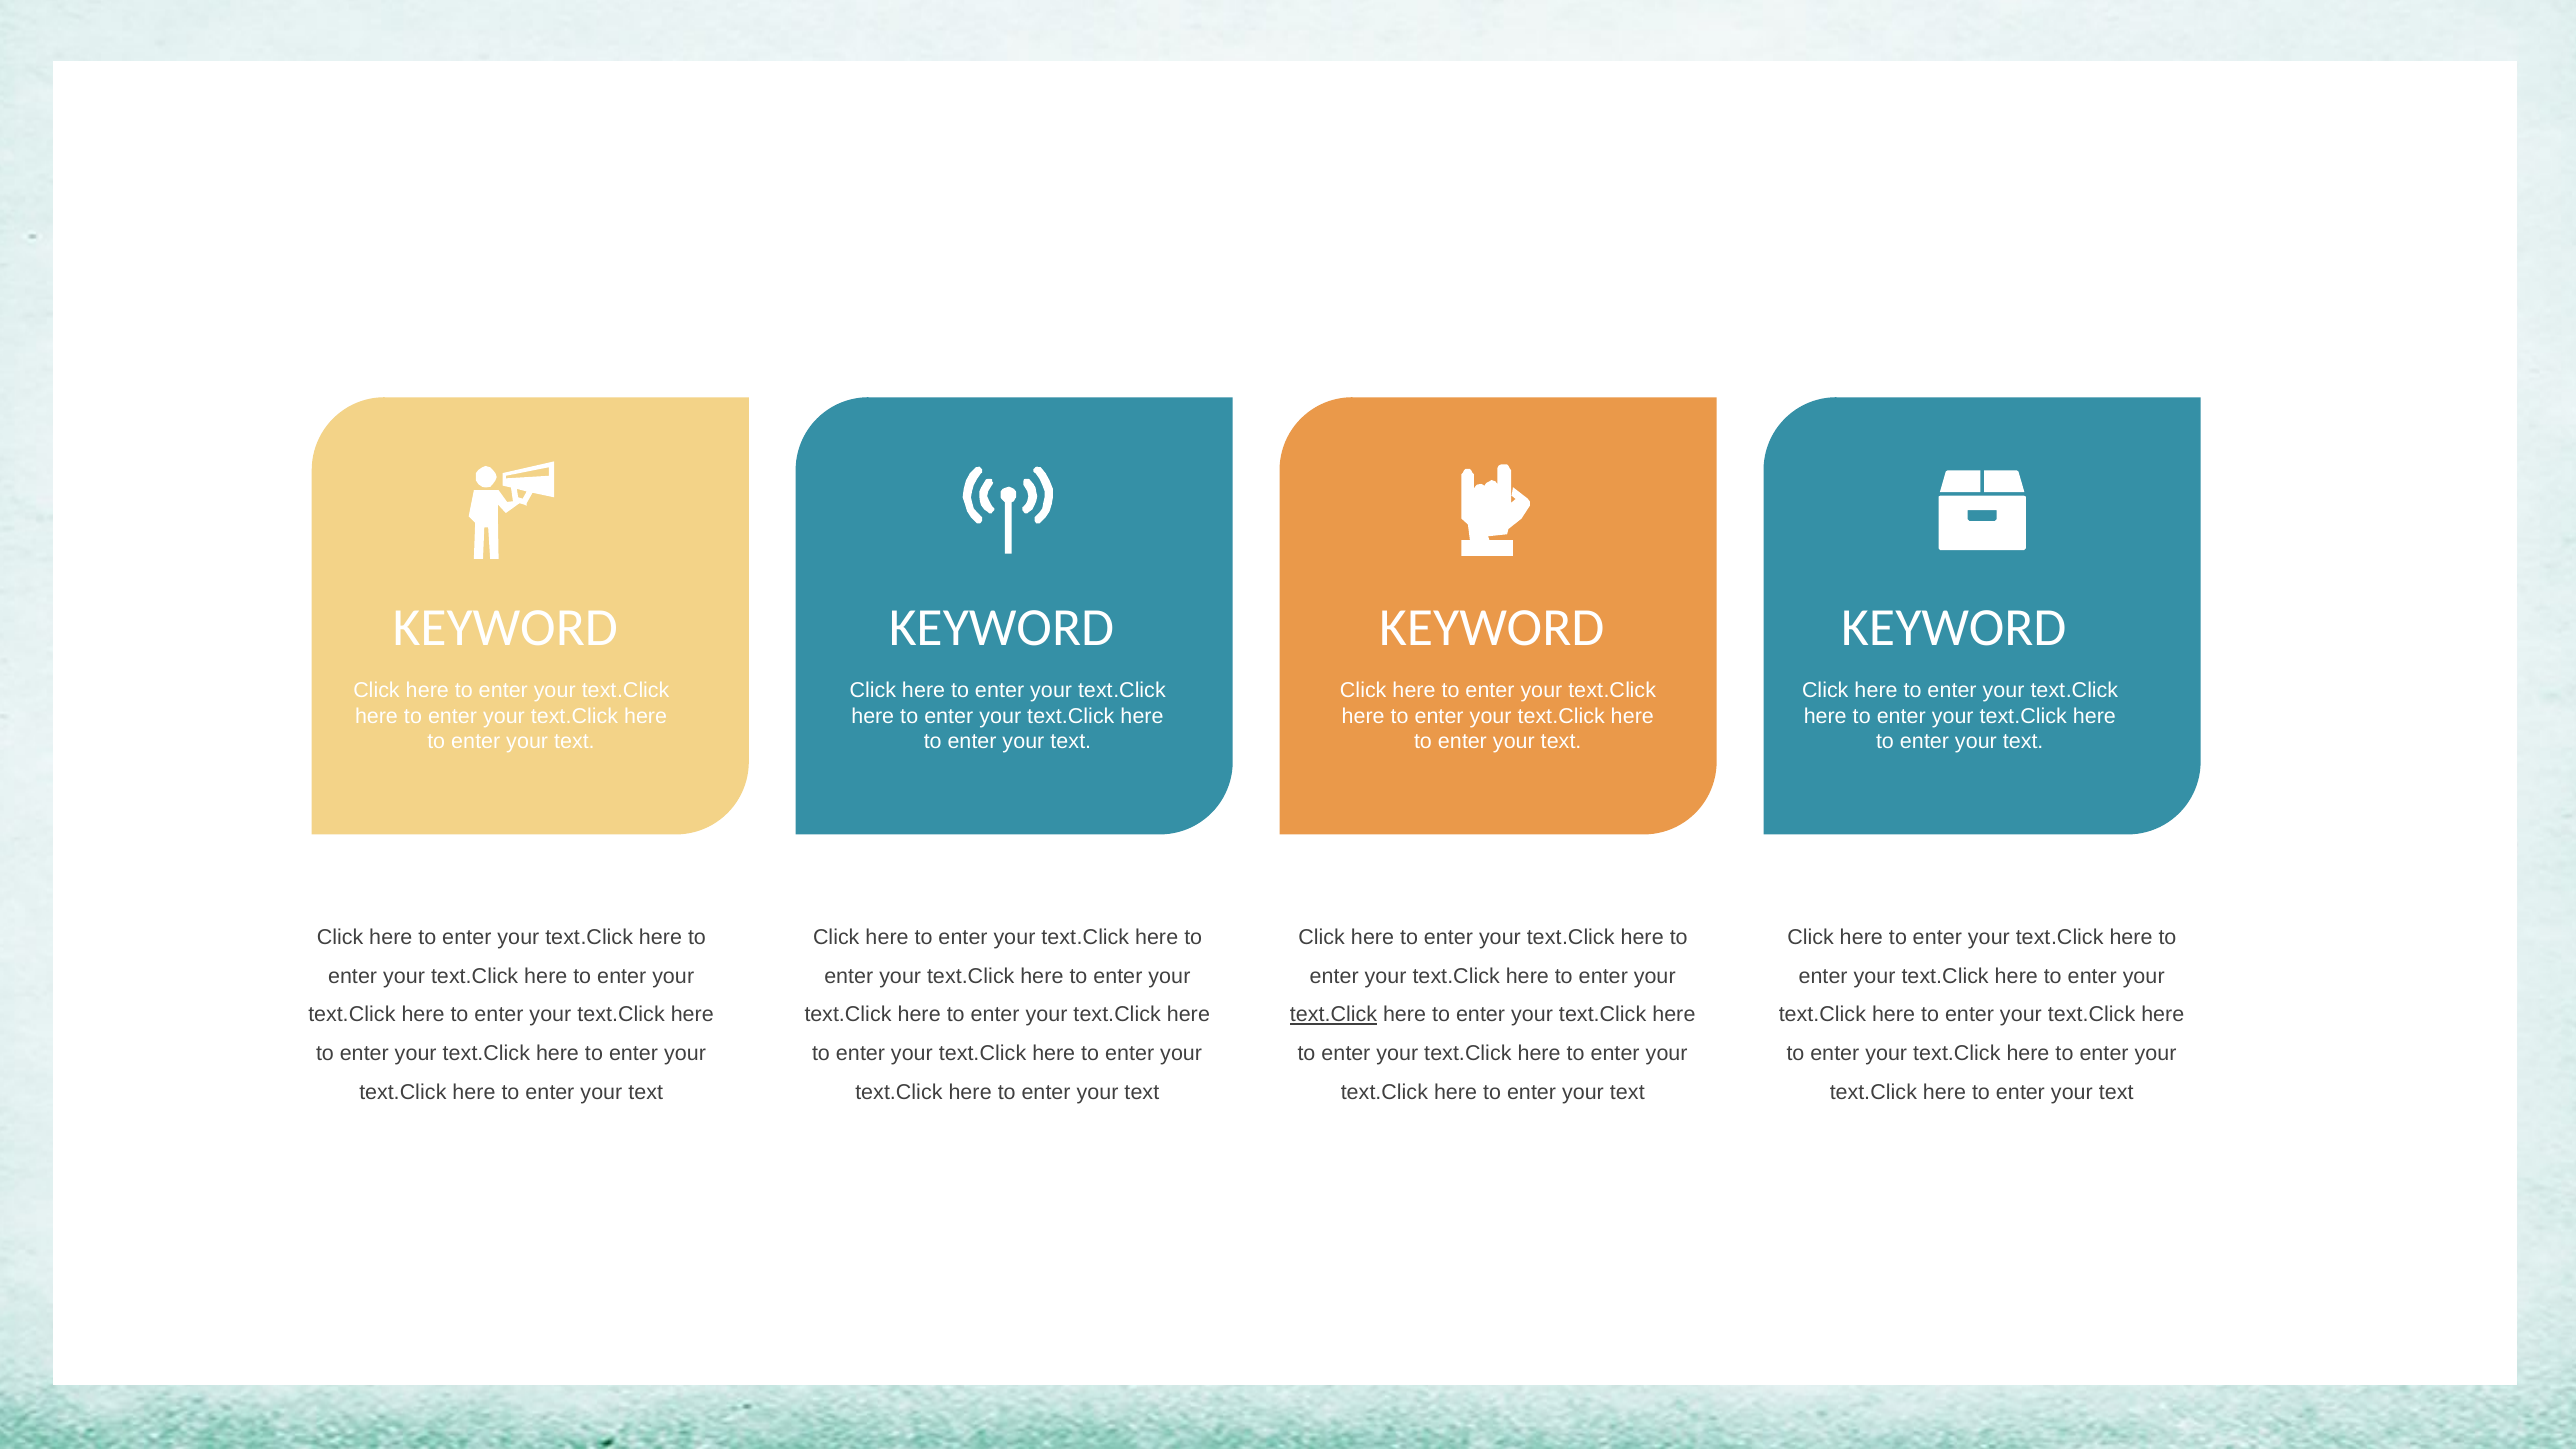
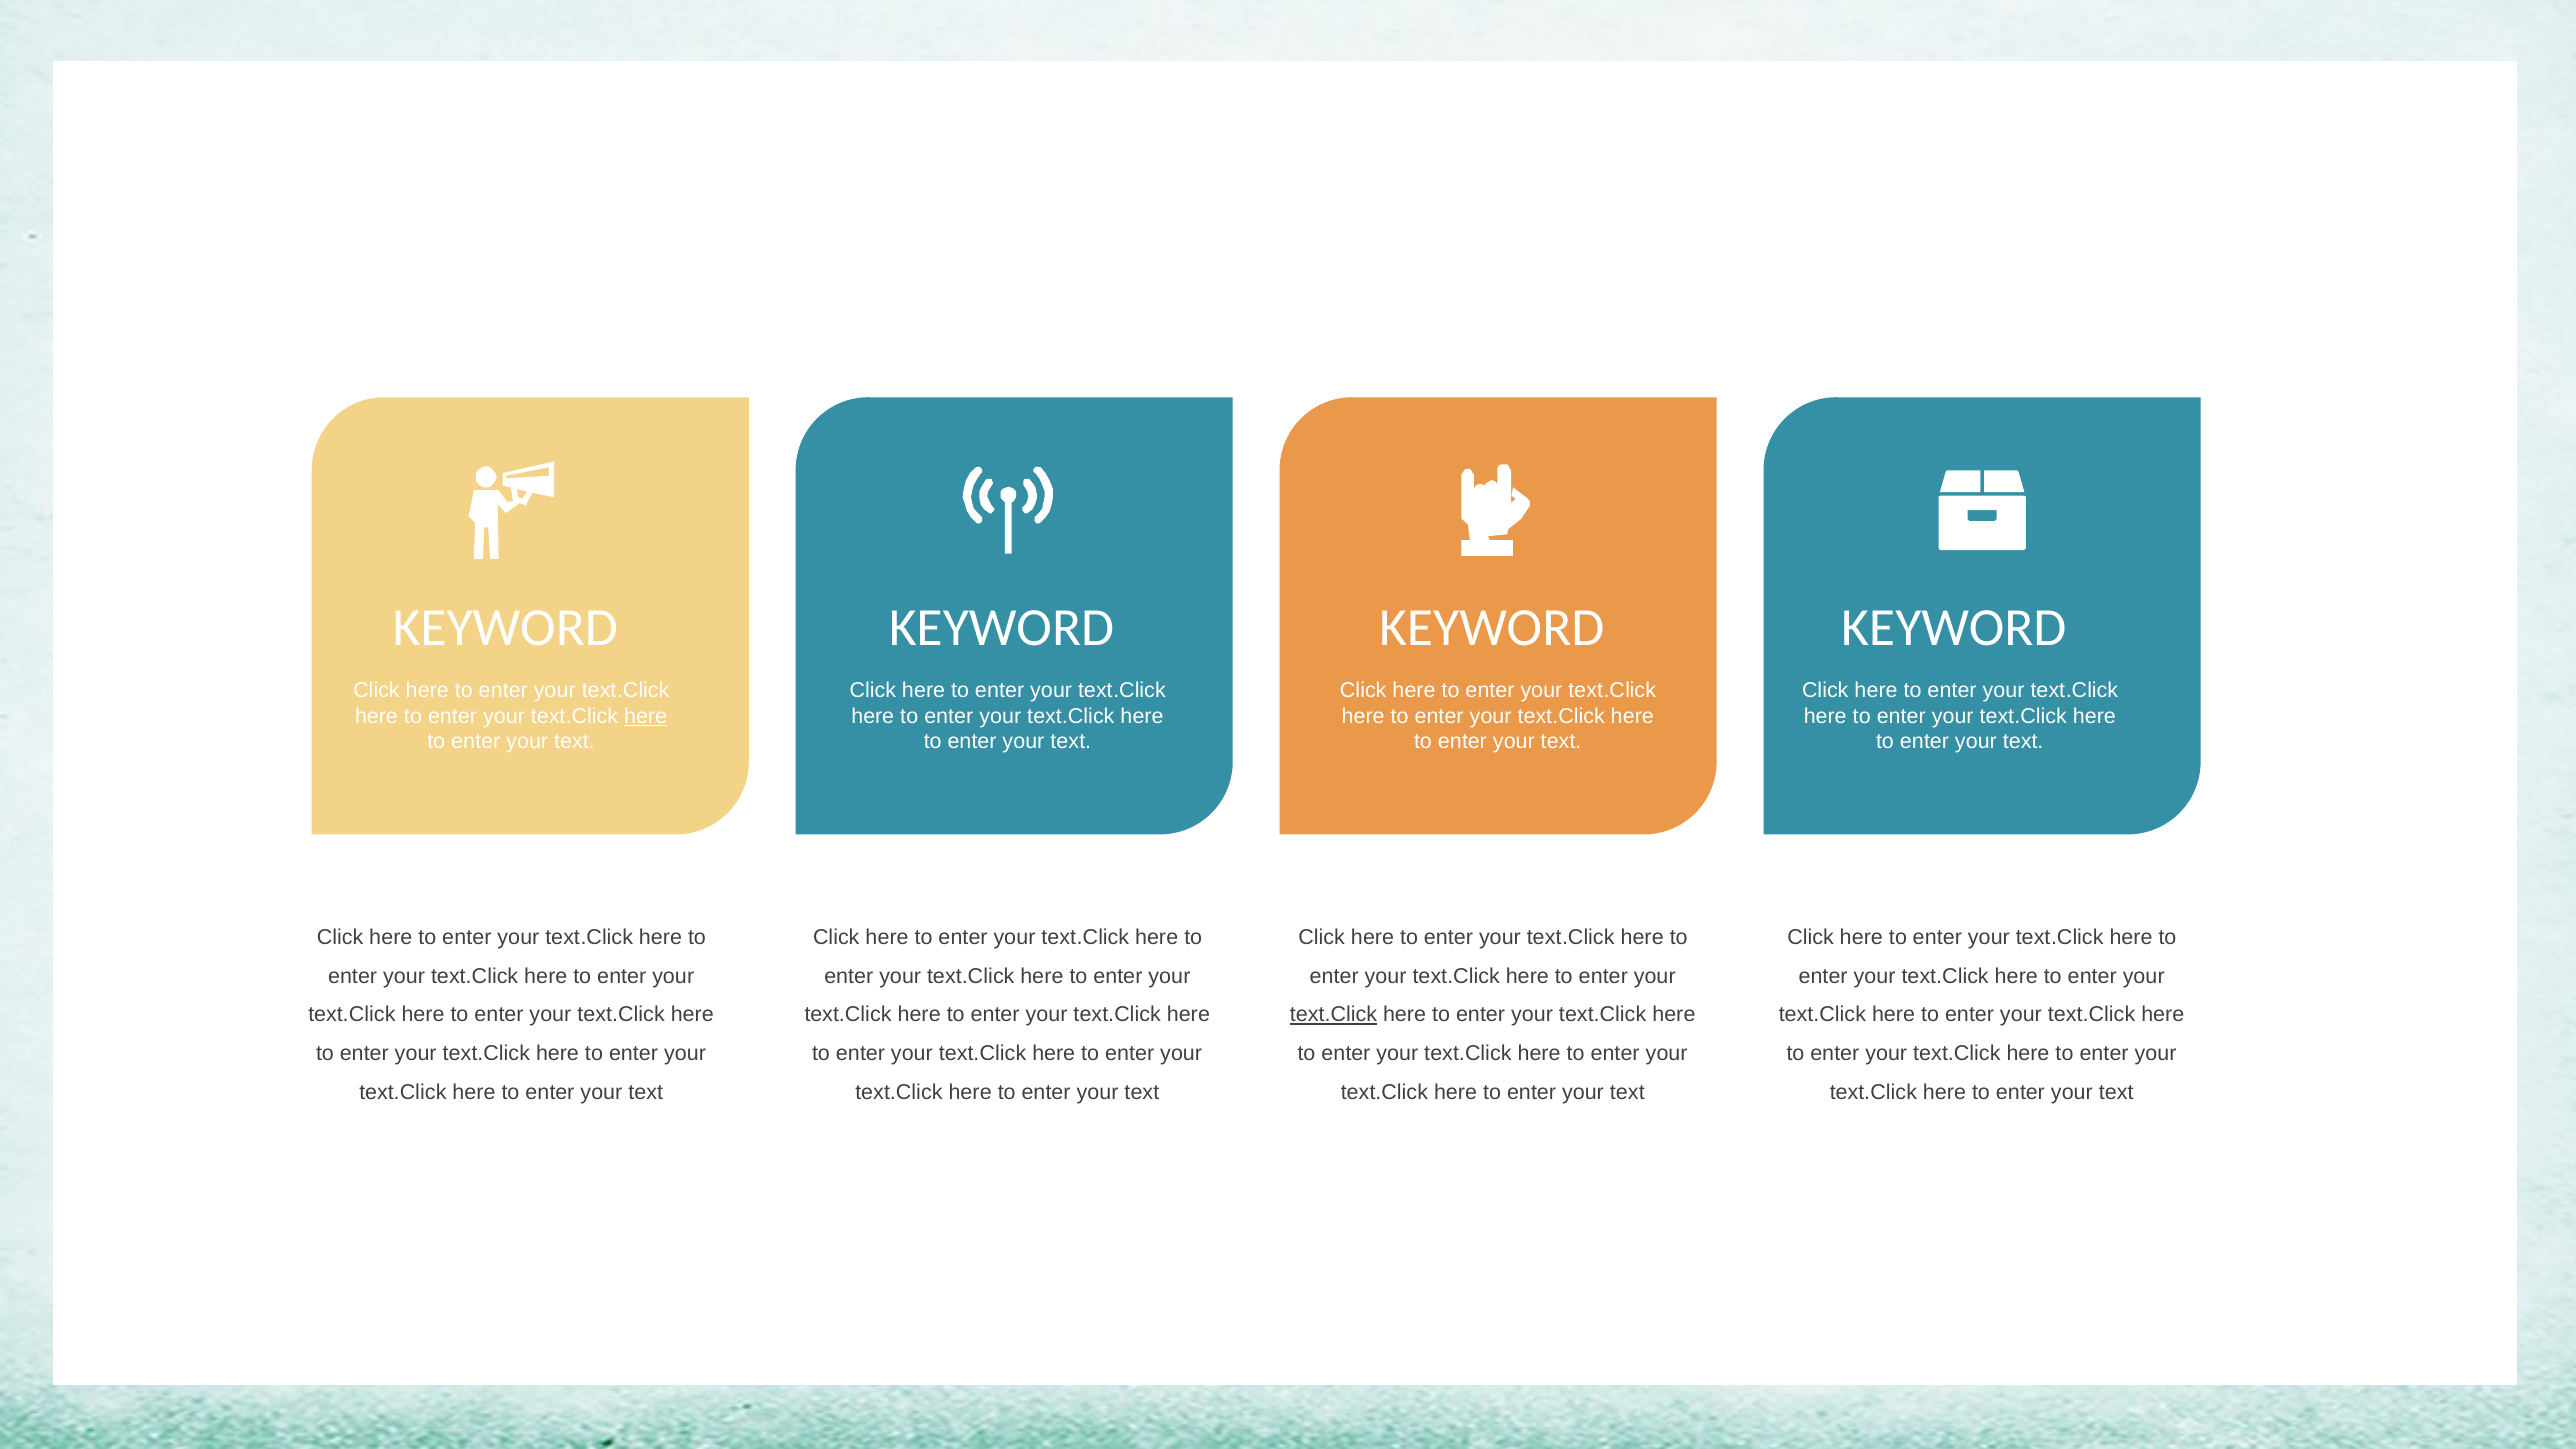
here underline: none -> present (646, 716)
